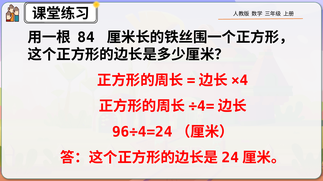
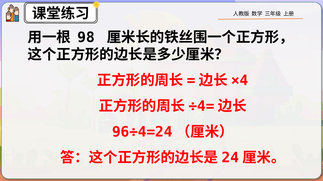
84: 84 -> 98 (86, 38)
